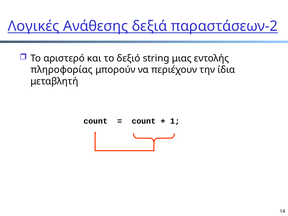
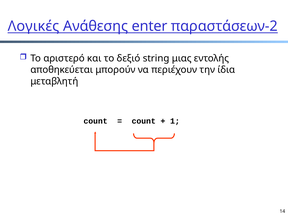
δεξιά: δεξιά -> enter (150, 26)
πληροφορίας: πληροφορίας -> αποθηκεύεται (62, 70)
